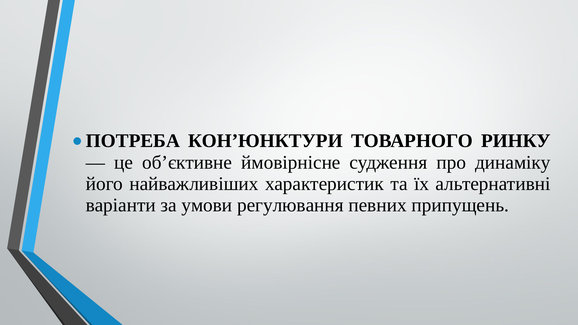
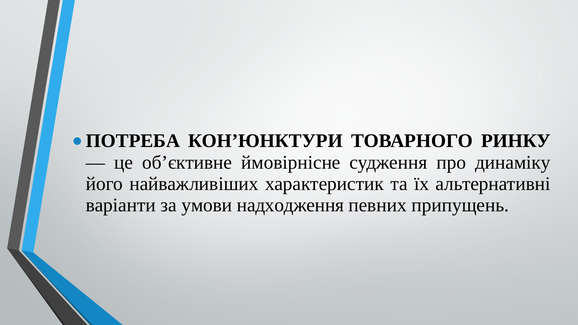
регулювання: регулювання -> надходження (290, 205)
